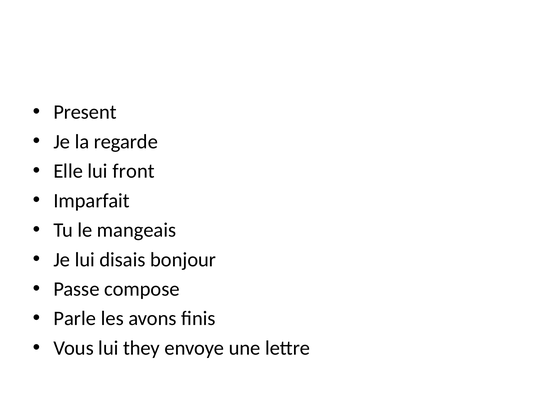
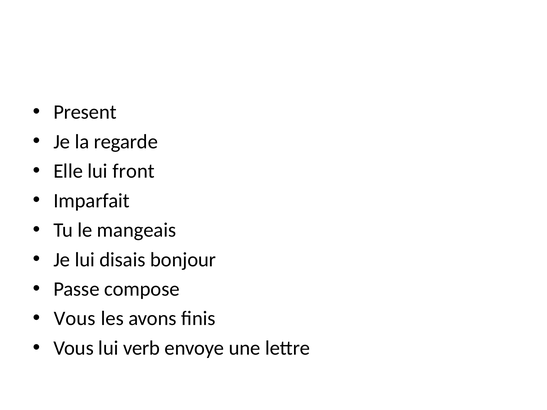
Parle: Parle -> Vous (75, 319)
they: they -> verb (142, 348)
